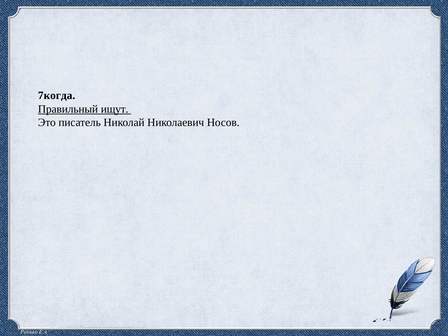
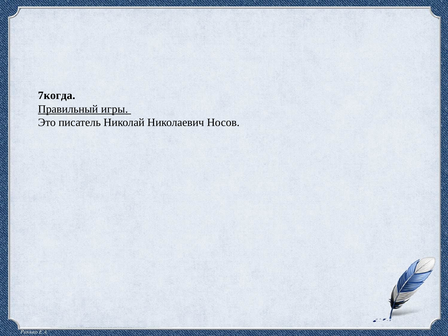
ищут: ищут -> игры (114, 109)
